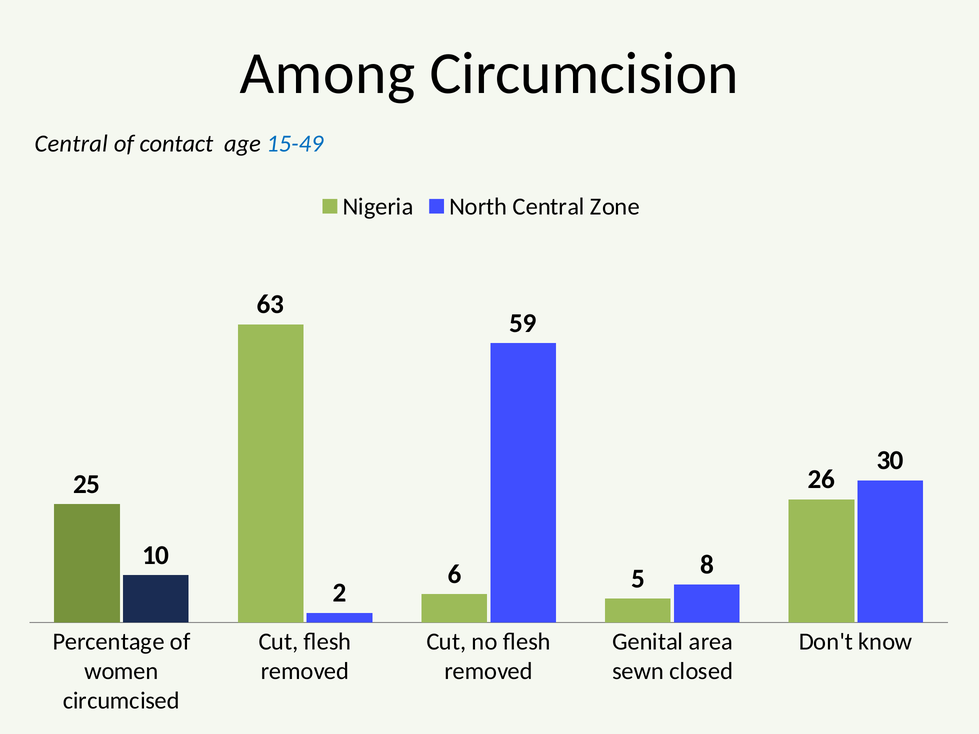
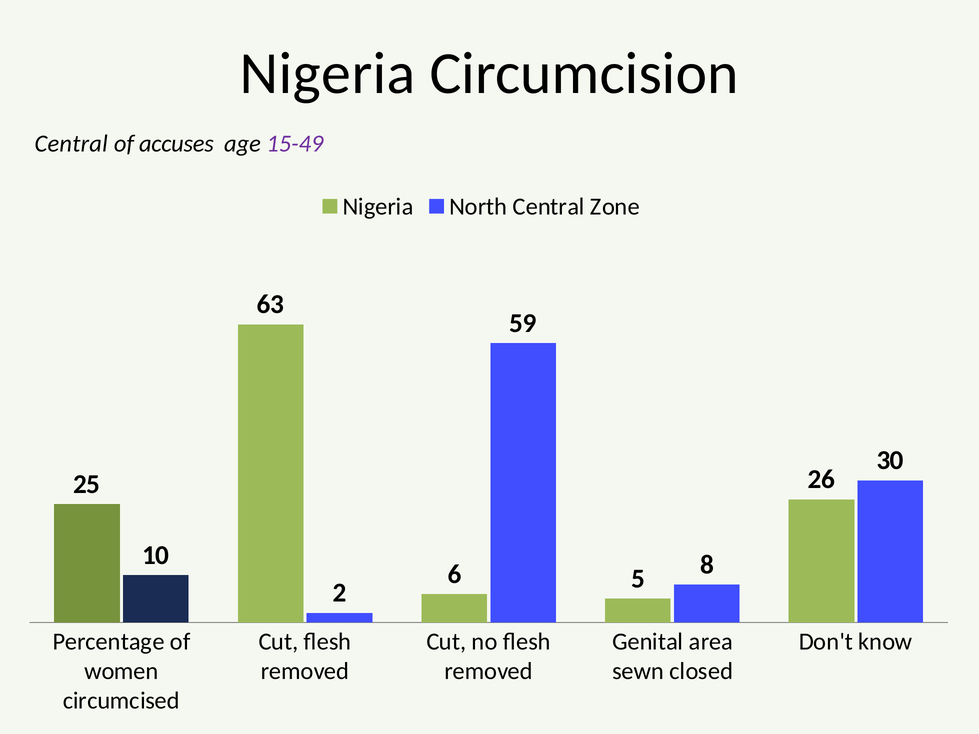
Among: Among -> Nigeria (328, 74)
contact: contact -> accuses (176, 144)
15-49 colour: blue -> purple (295, 144)
